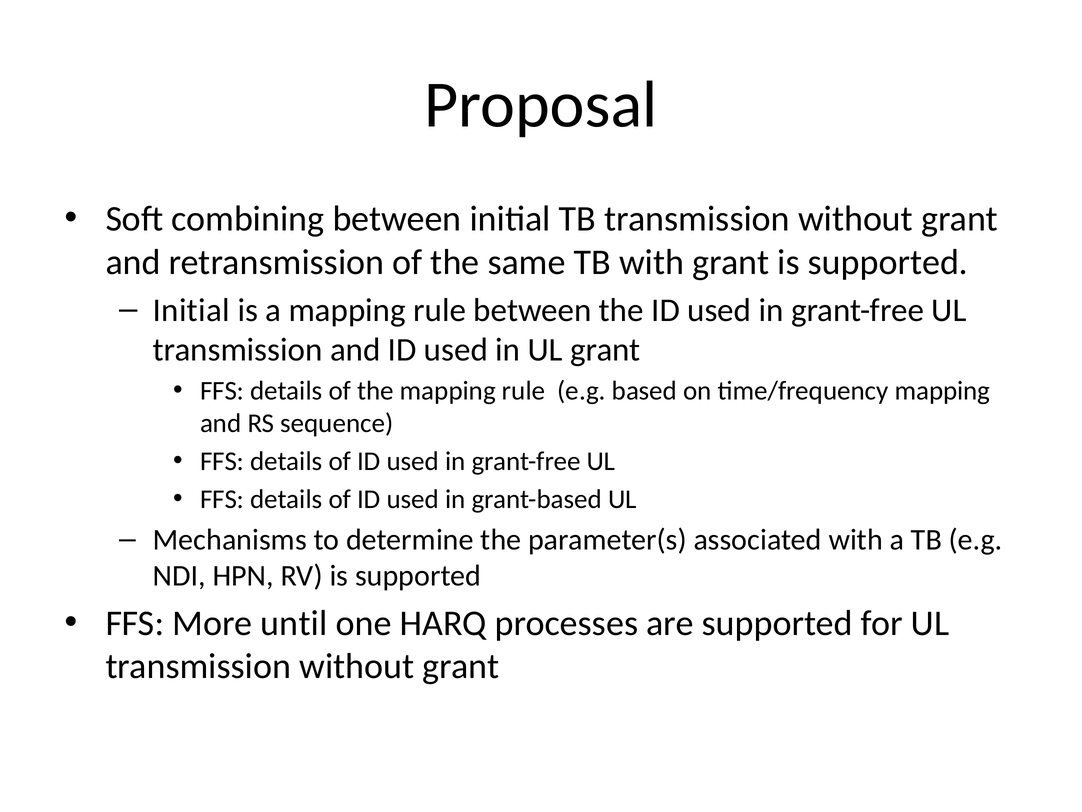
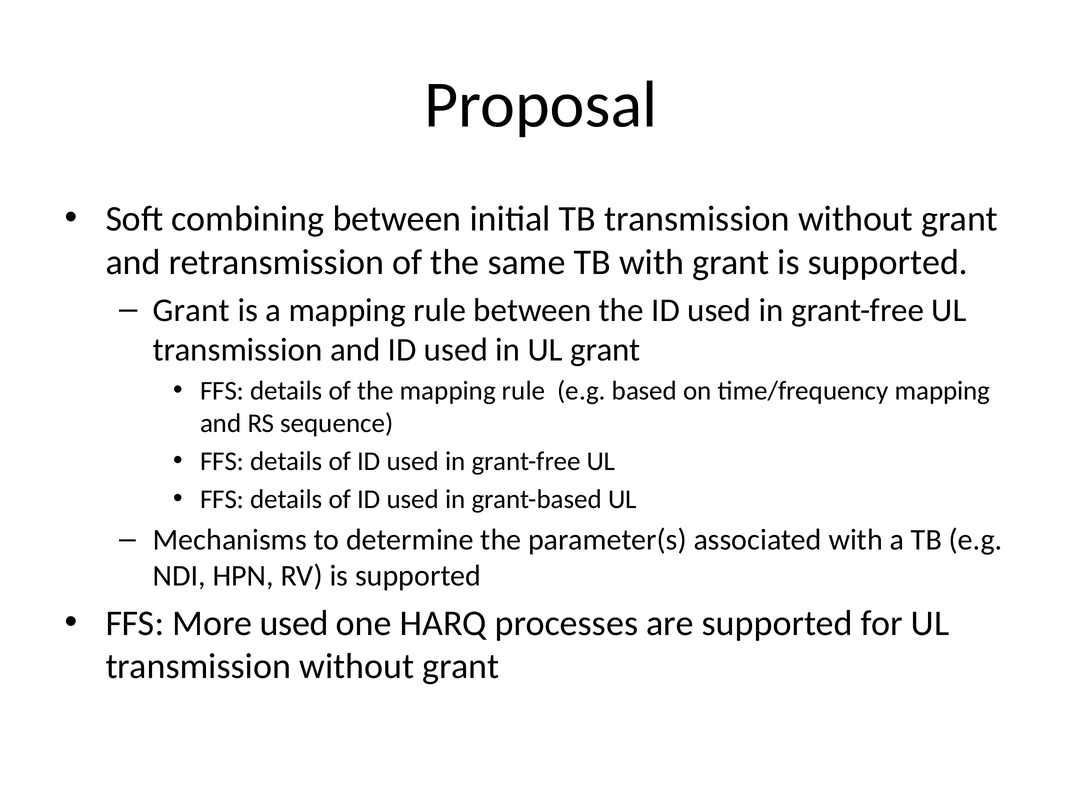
Initial: Initial -> Grant (191, 310)
More until: until -> used (294, 623)
